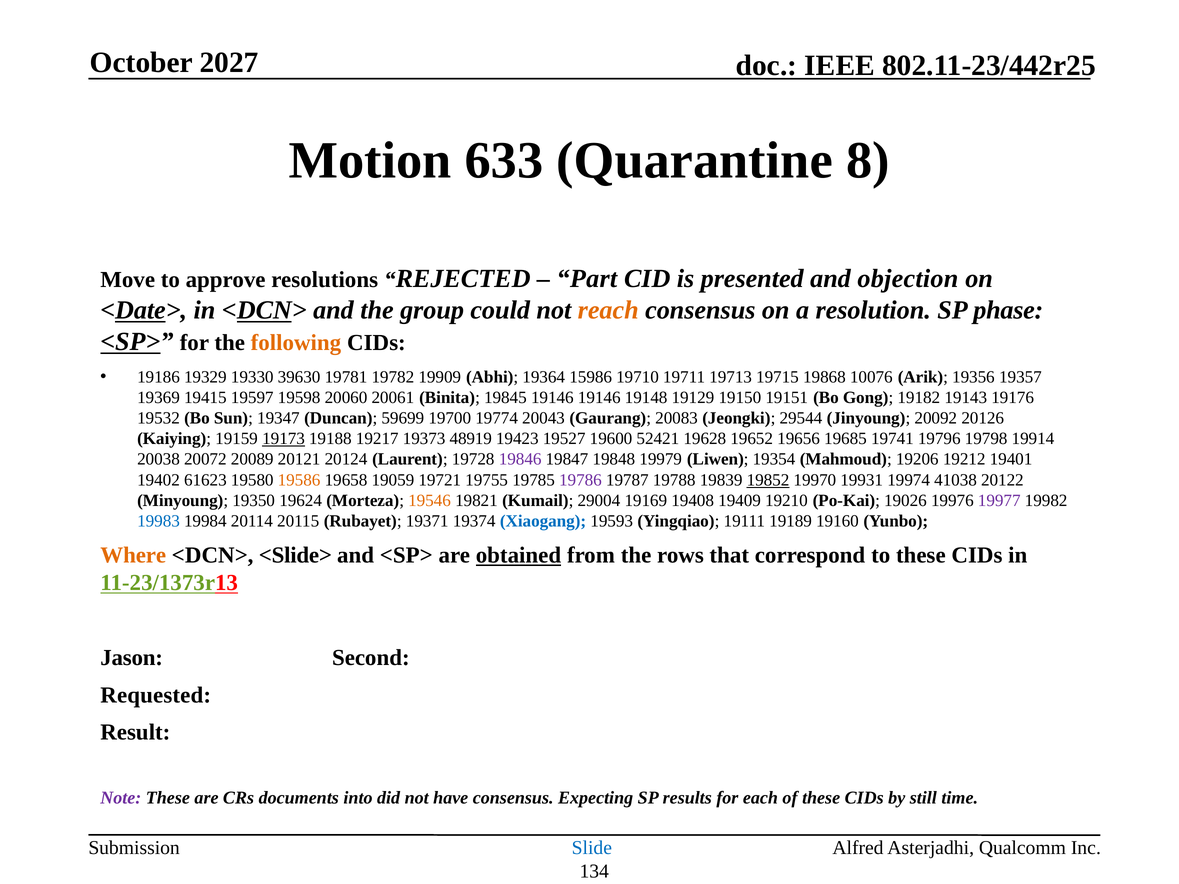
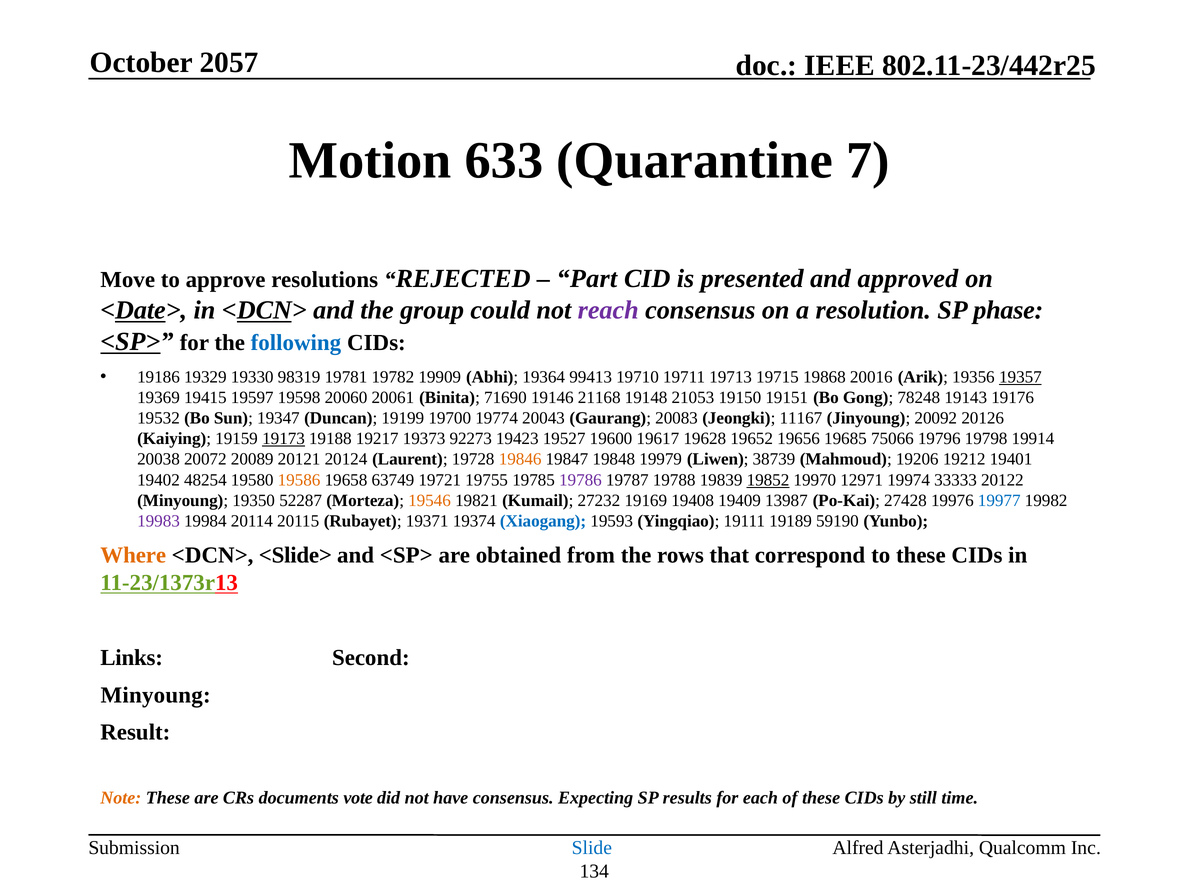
2027: 2027 -> 2057 (229, 62)
8: 8 -> 7 (868, 161)
objection: objection -> approved (908, 279)
reach colour: orange -> purple (608, 310)
following colour: orange -> blue (296, 343)
39630: 39630 -> 98319 (299, 377)
15986: 15986 -> 99413 (591, 377)
10076: 10076 -> 20016 (871, 377)
19357 underline: none -> present (1020, 377)
19845: 19845 -> 71690 (505, 398)
19146 19146: 19146 -> 21168 (599, 398)
19129: 19129 -> 21053 (693, 398)
19182: 19182 -> 78248 (919, 398)
59699: 59699 -> 19199 (403, 418)
29544: 29544 -> 11167 (801, 418)
48919: 48919 -> 92273 (471, 439)
52421: 52421 -> 19617 (658, 439)
19741: 19741 -> 75066 (892, 439)
19846 colour: purple -> orange (520, 459)
19354: 19354 -> 38739 (774, 459)
61623: 61623 -> 48254 (205, 480)
19059: 19059 -> 63749 (393, 480)
19931: 19931 -> 12971 (862, 480)
41038: 41038 -> 33333 (956, 480)
19624: 19624 -> 52287 (301, 501)
29004: 29004 -> 27232 (599, 501)
19210: 19210 -> 13987 (786, 501)
19026: 19026 -> 27428 (905, 501)
19977 colour: purple -> blue (999, 501)
19983 colour: blue -> purple (159, 521)
19160: 19160 -> 59190 (837, 521)
obtained underline: present -> none (518, 556)
Jason: Jason -> Links (132, 658)
Requested: Requested -> Minyoung (156, 695)
Note colour: purple -> orange (121, 798)
into: into -> vote (358, 798)
